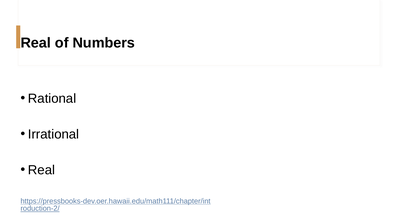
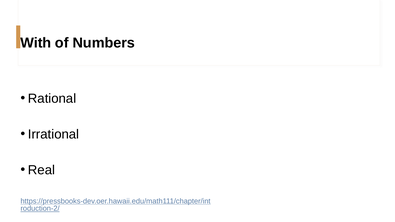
Real: Real -> With (36, 43)
